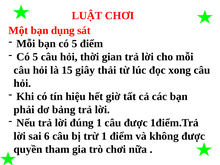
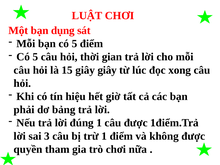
giây thải: thải -> giây (107, 70)
6: 6 -> 3 (47, 136)
